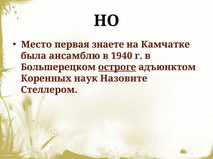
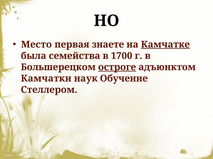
Камчатке underline: none -> present (165, 45)
ансамблю: ансамблю -> семейства (75, 56)
1940: 1940 -> 1700 (122, 56)
Коренных: Коренных -> Камчатки (46, 79)
Назовите: Назовите -> Обучение (124, 79)
